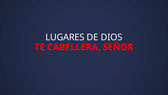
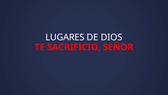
CABELLERA: CABELLERA -> SACRIFICIO (74, 47)
